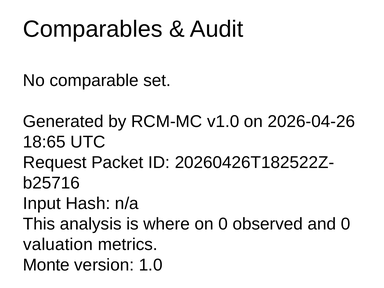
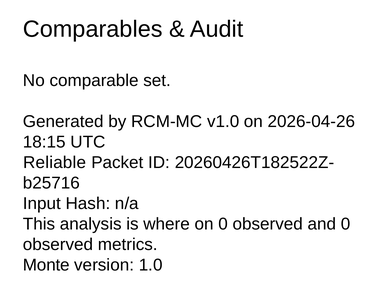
18:65: 18:65 -> 18:15 (44, 142)
Request: Request -> Reliable (55, 162)
valuation: valuation -> observed (58, 244)
